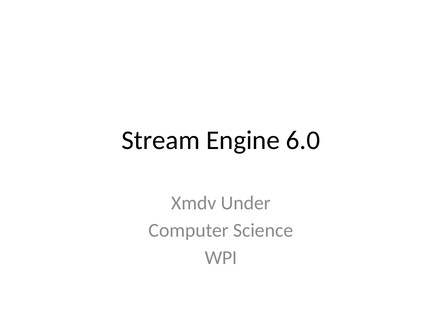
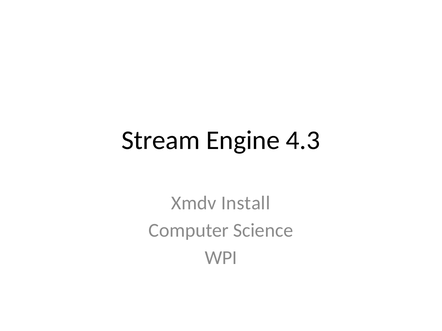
6.0: 6.0 -> 4.3 (303, 140)
Under: Under -> Install (246, 203)
